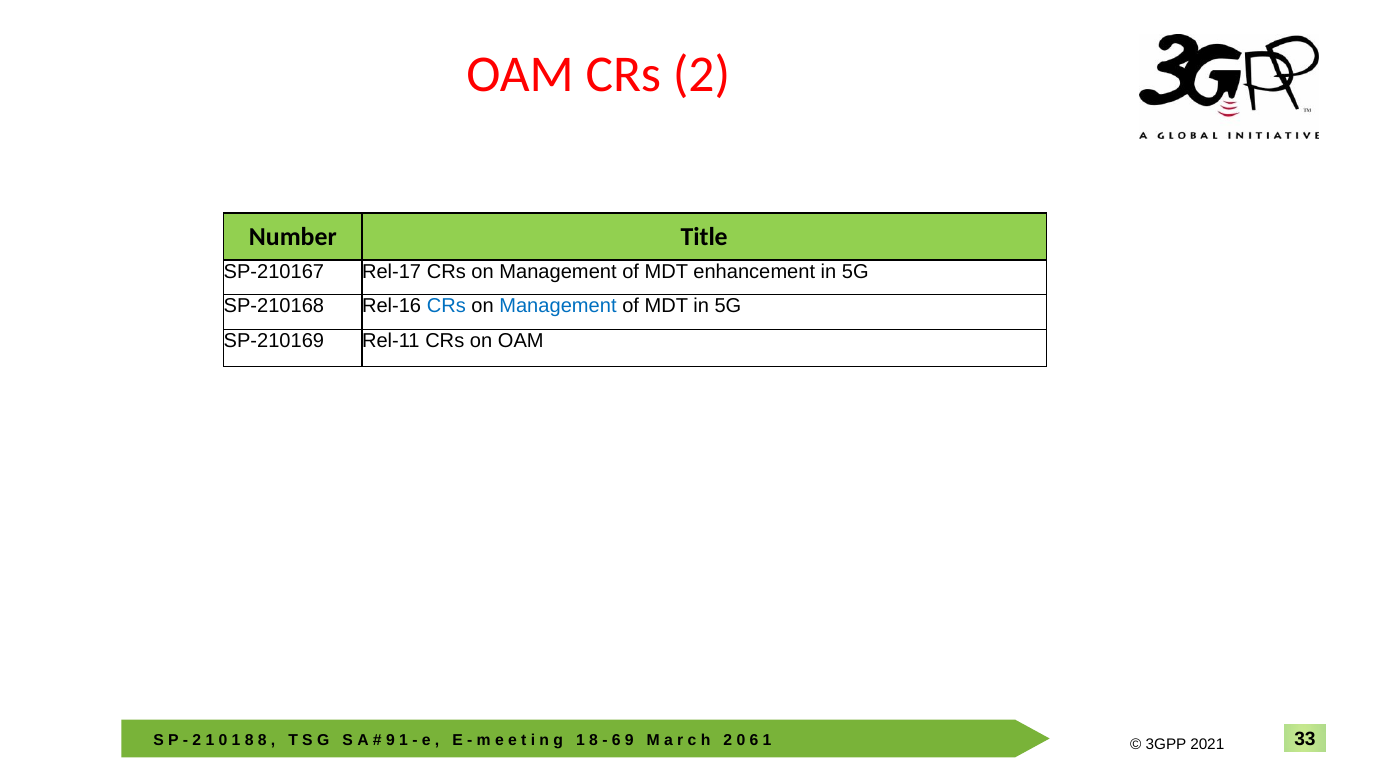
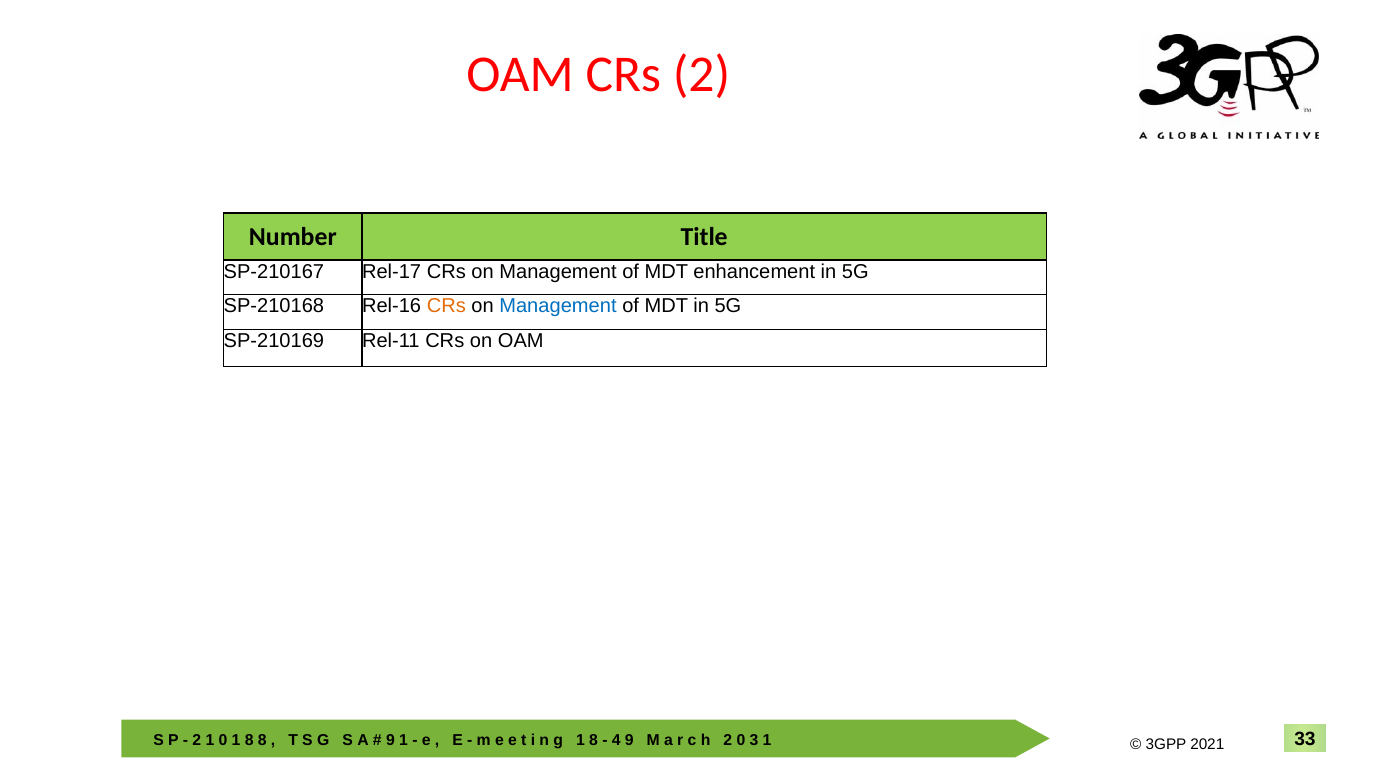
CRs colour: blue -> orange (446, 306)
6: 6 -> 4 (616, 740)
6: 6 -> 3 (754, 740)
